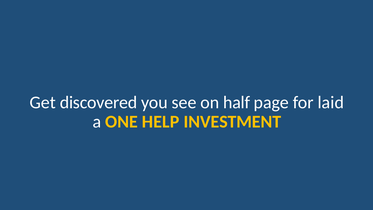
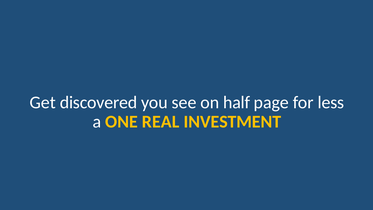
laid: laid -> less (331, 102)
HELP: HELP -> REAL (161, 122)
